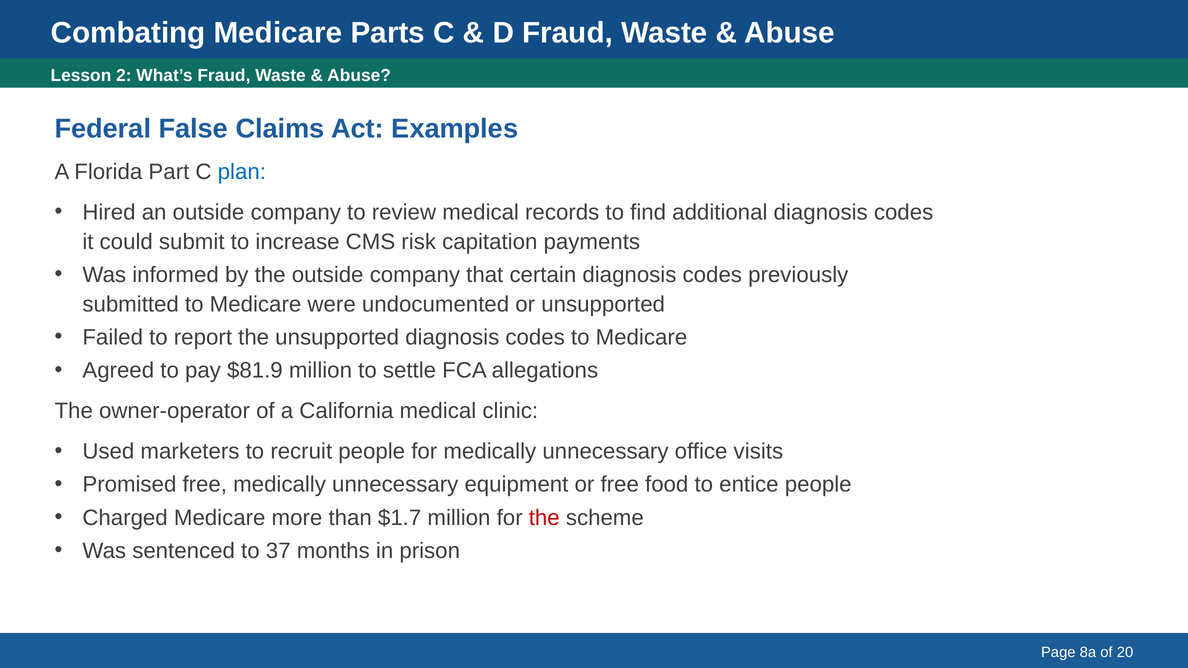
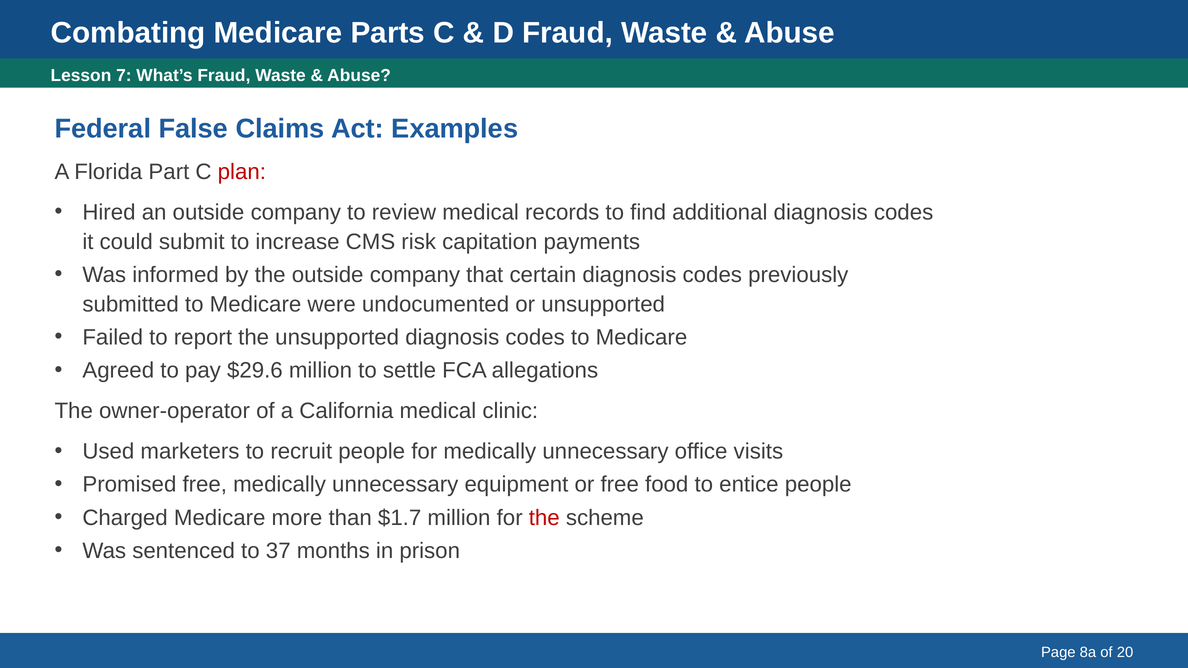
2: 2 -> 7 (124, 75)
plan colour: blue -> red (242, 172)
$81.9: $81.9 -> $29.6 (255, 371)
